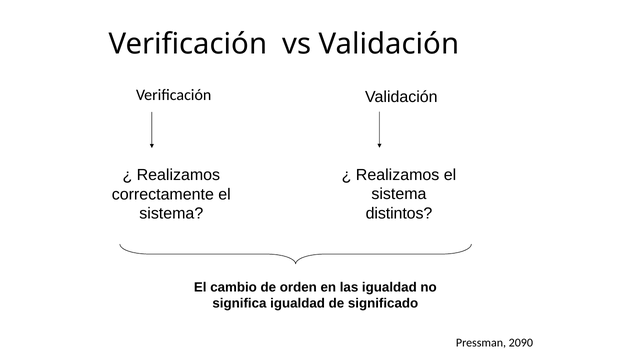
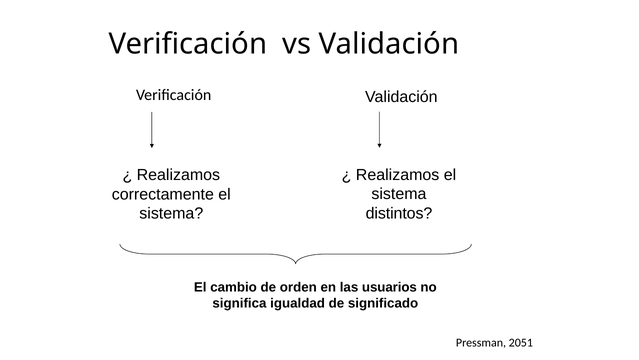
las igualdad: igualdad -> usuarios (389, 287)
2090: 2090 -> 2051 (521, 342)
